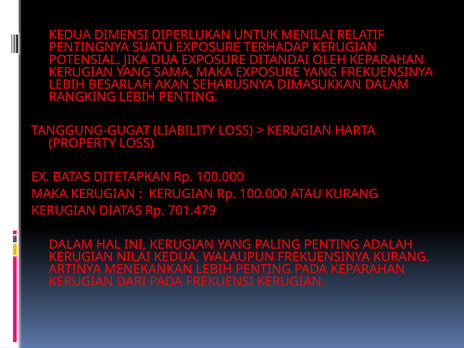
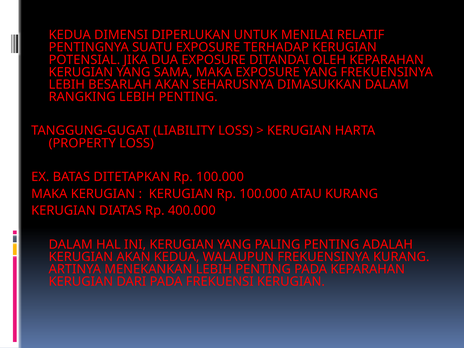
701.479: 701.479 -> 400.000 (192, 211)
KERUGIAN NILAI: NILAI -> AKAN (133, 257)
